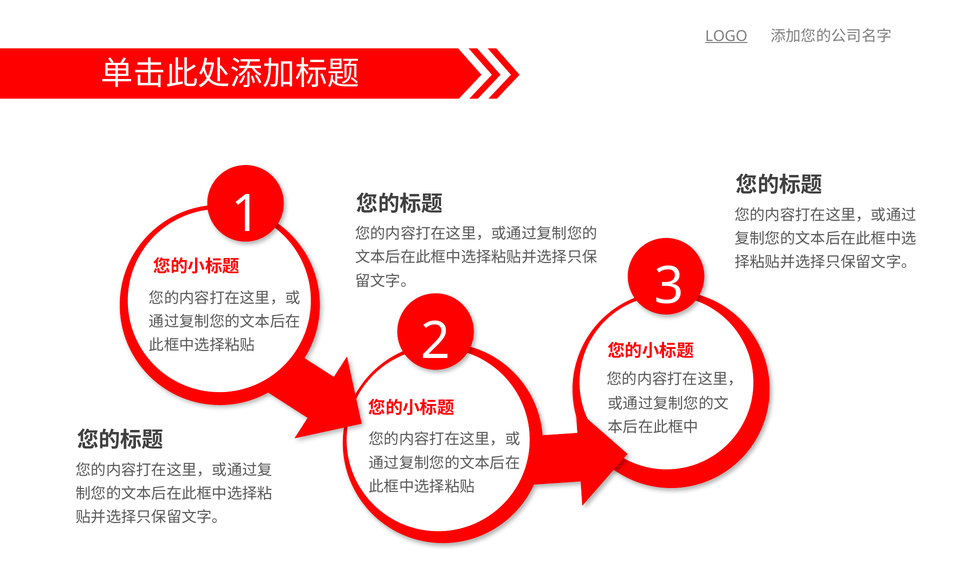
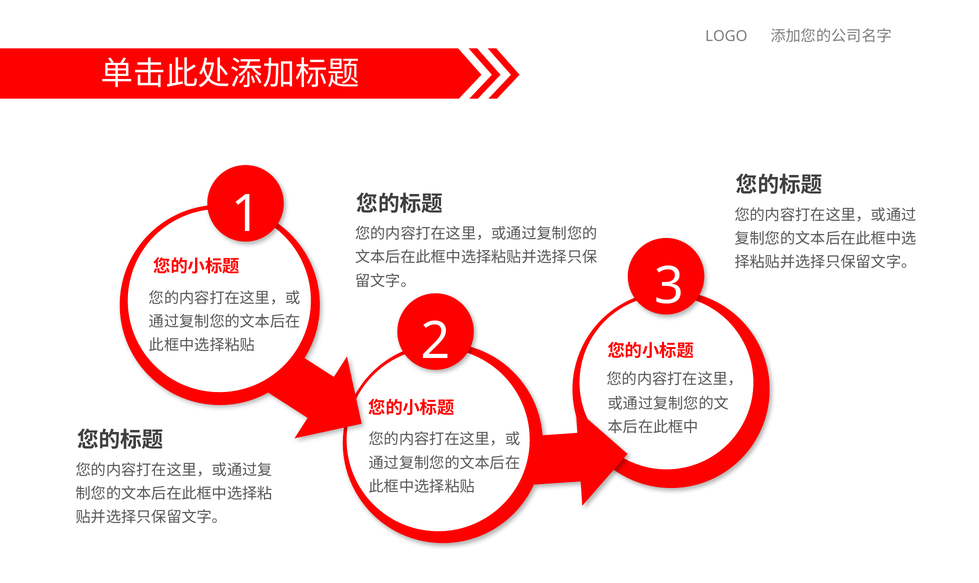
LOGO underline: present -> none (726, 36)
